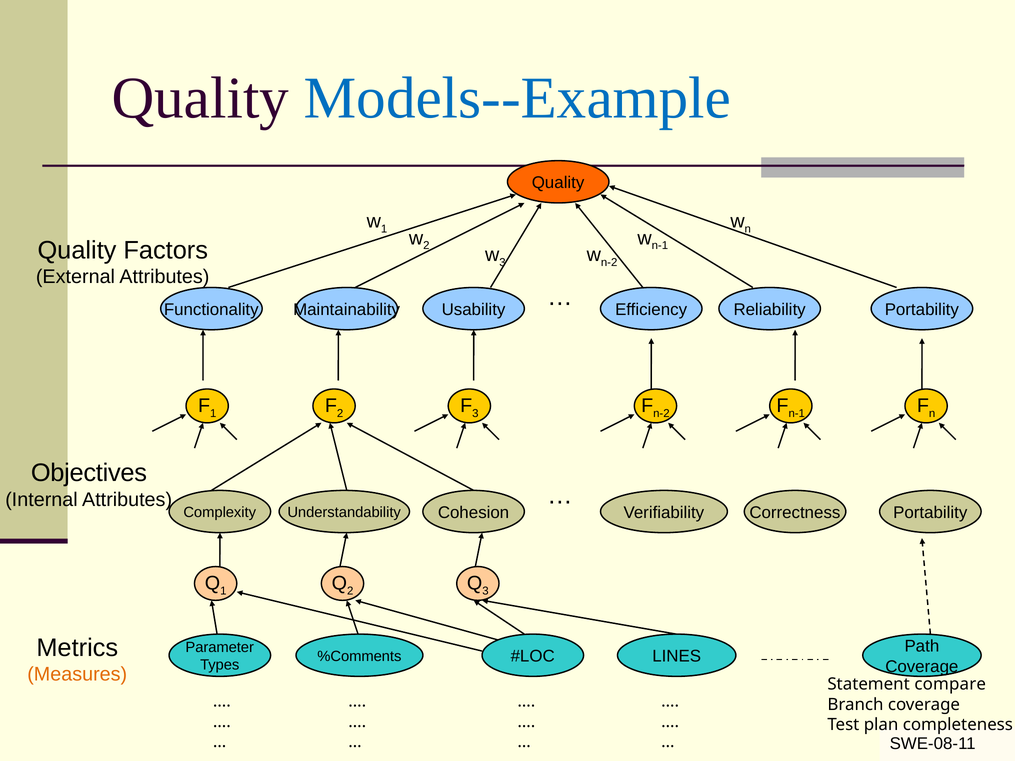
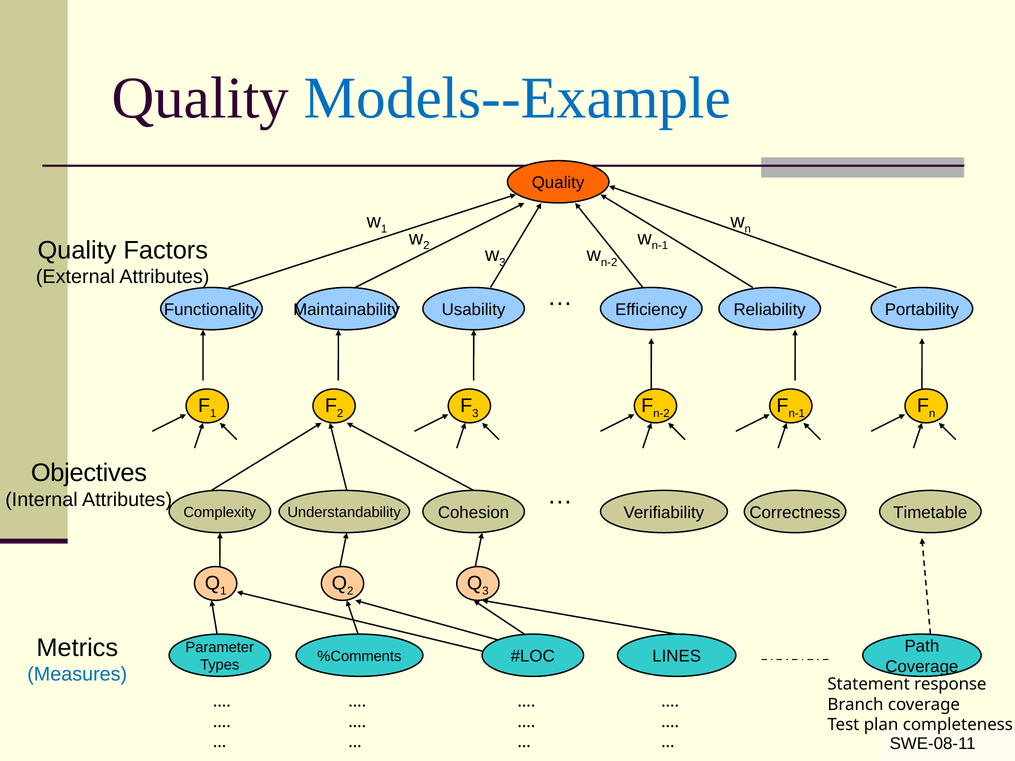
Cohesion Portability: Portability -> Timetable (930, 513)
Measures colour: orange -> blue (77, 675)
compare: compare -> response (950, 685)
